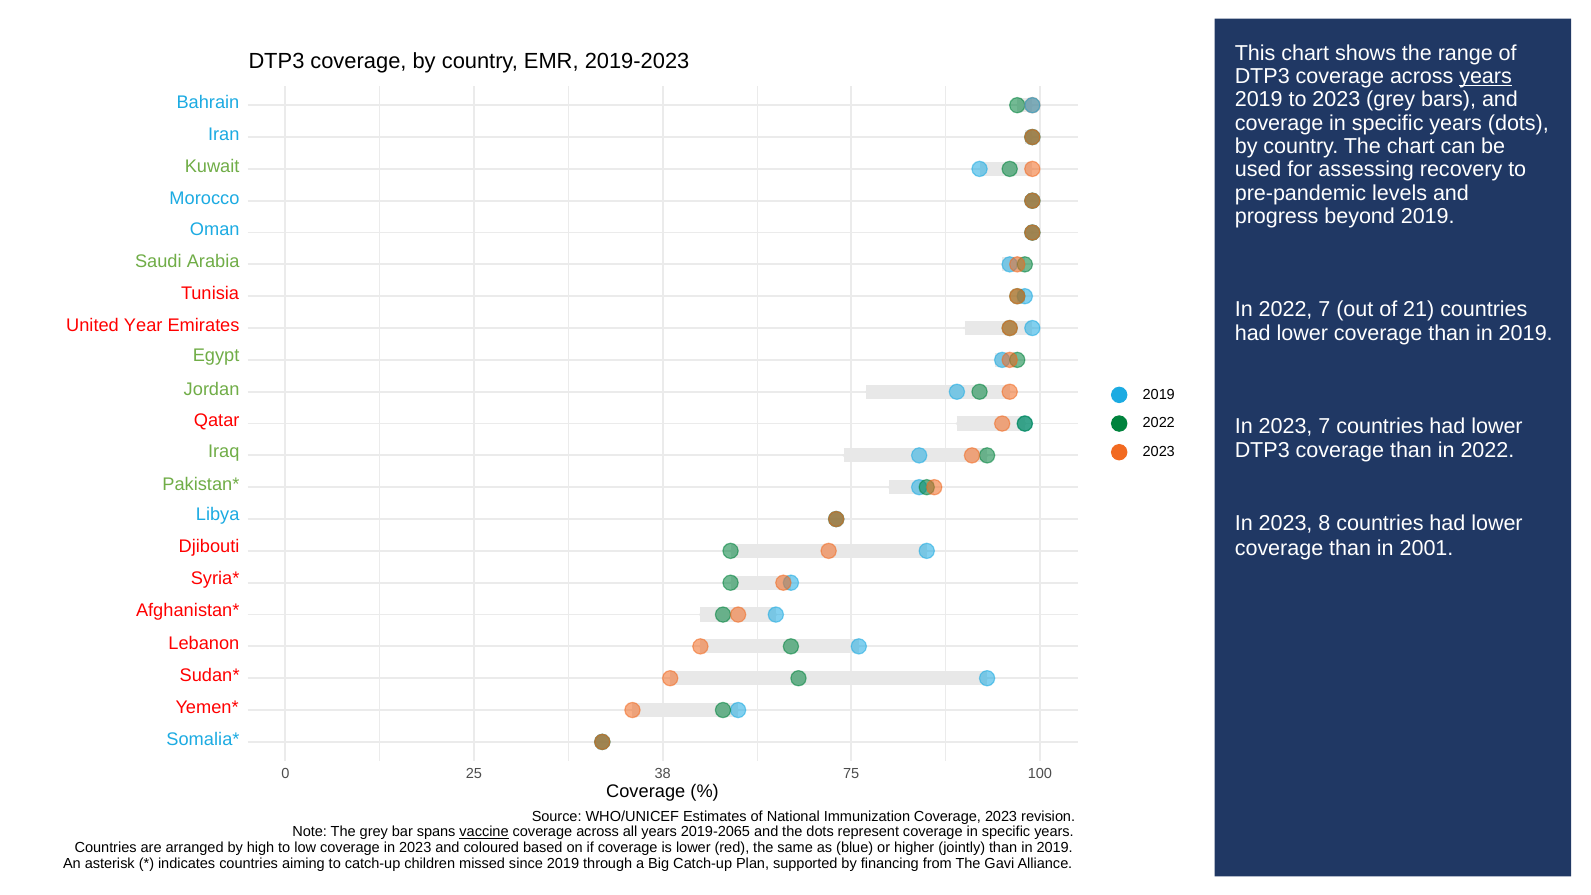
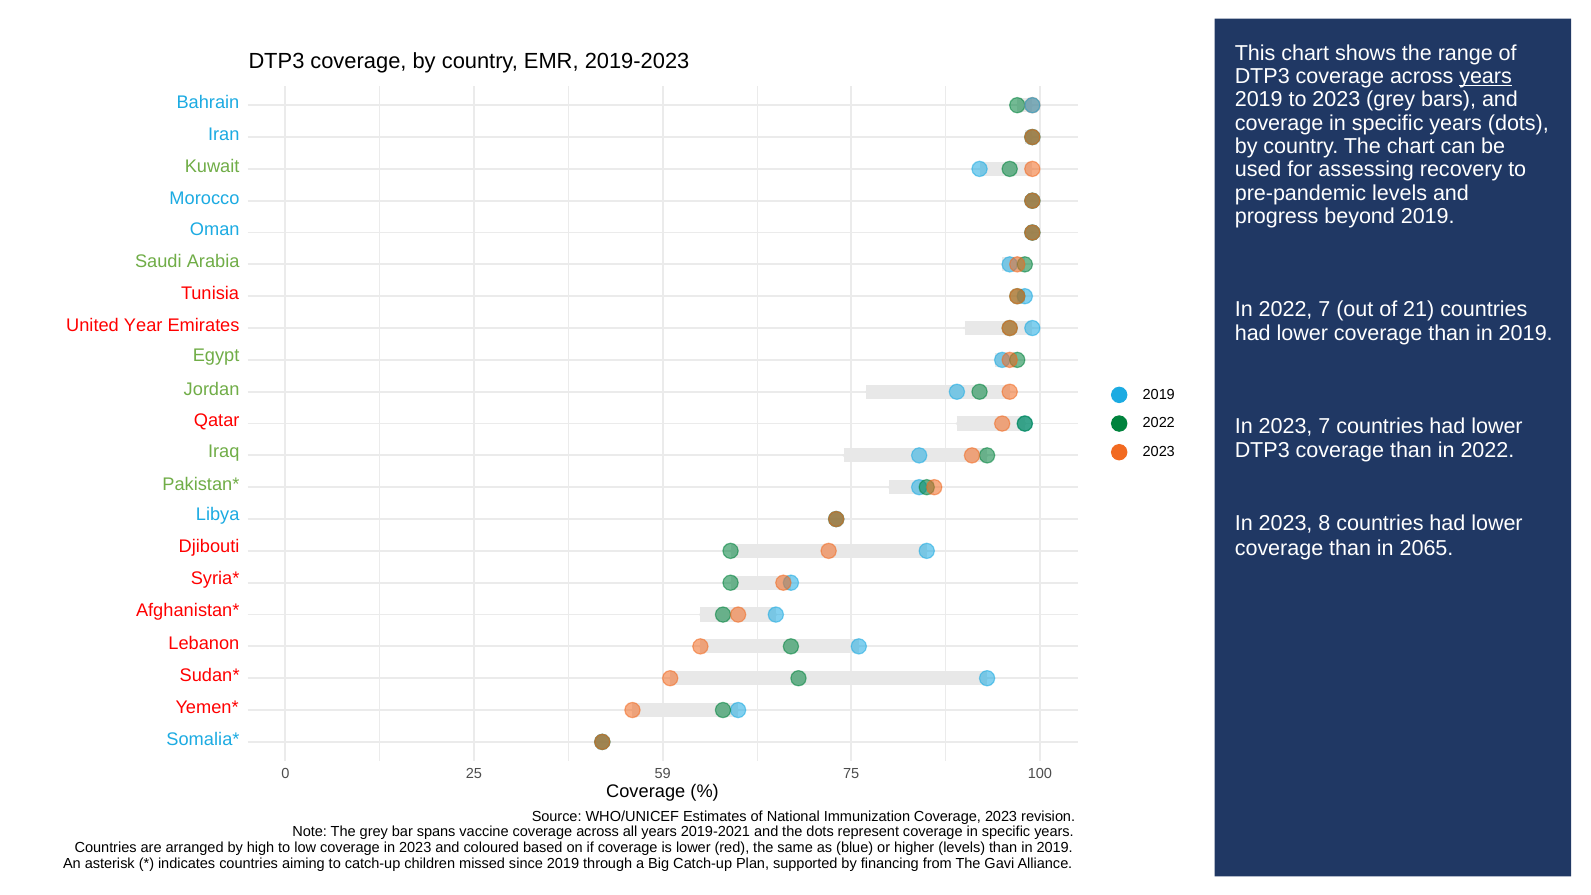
2001: 2001 -> 2065 (1427, 549)
38: 38 -> 59 (663, 774)
vaccine underline: present -> none (484, 832)
2019-2065: 2019-2065 -> 2019-2021 (715, 832)
higher jointly: jointly -> levels (962, 848)
